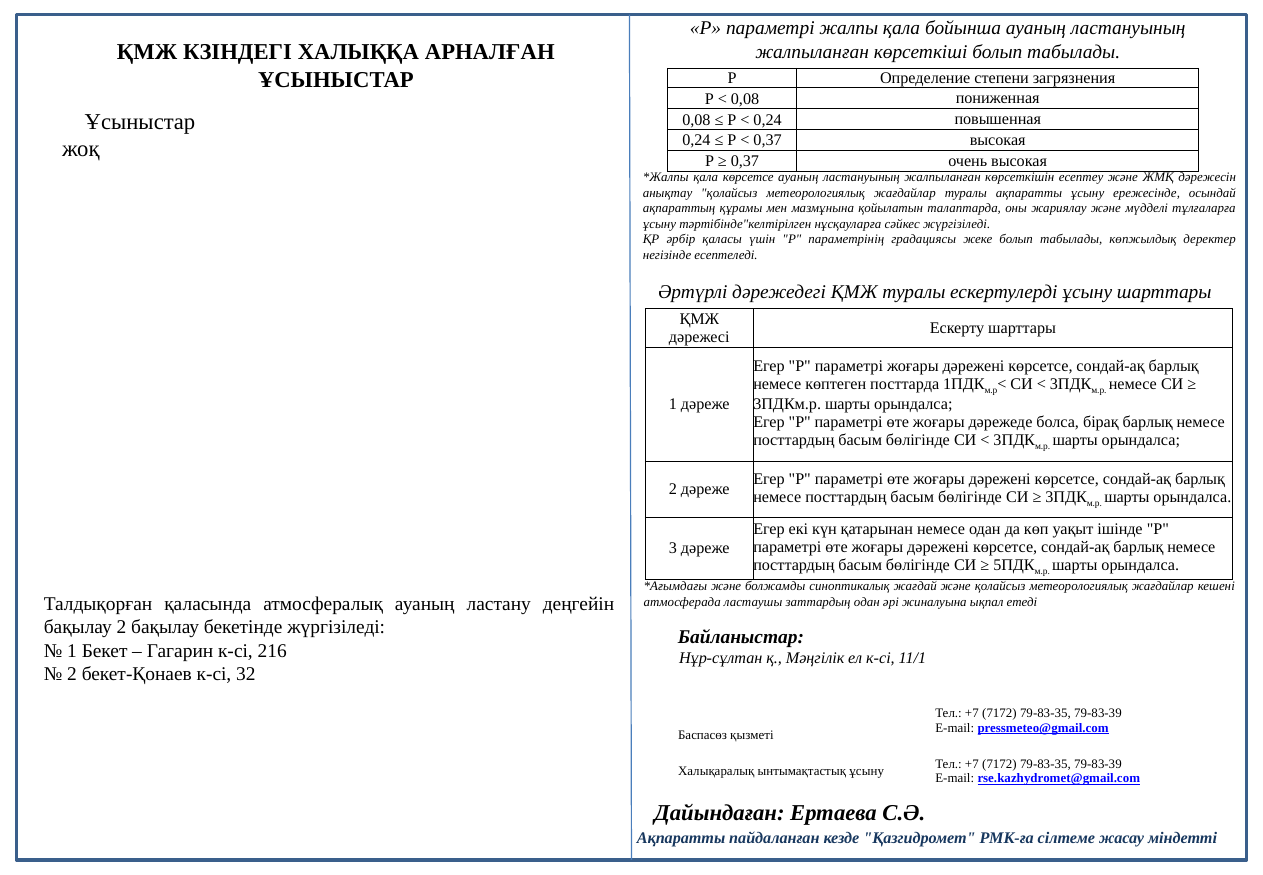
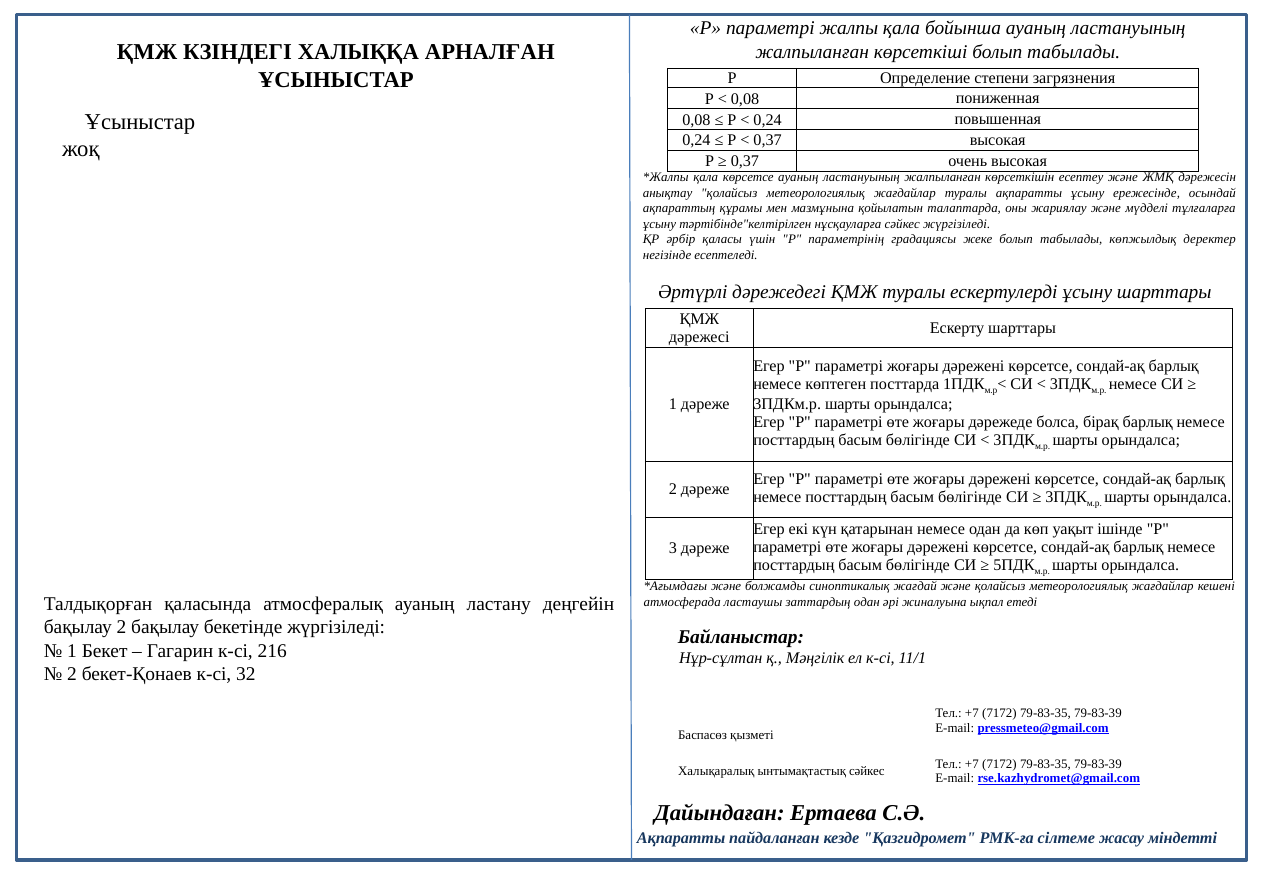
ынтымақтастық ұсыну: ұсыну -> сәйкес (867, 771)
